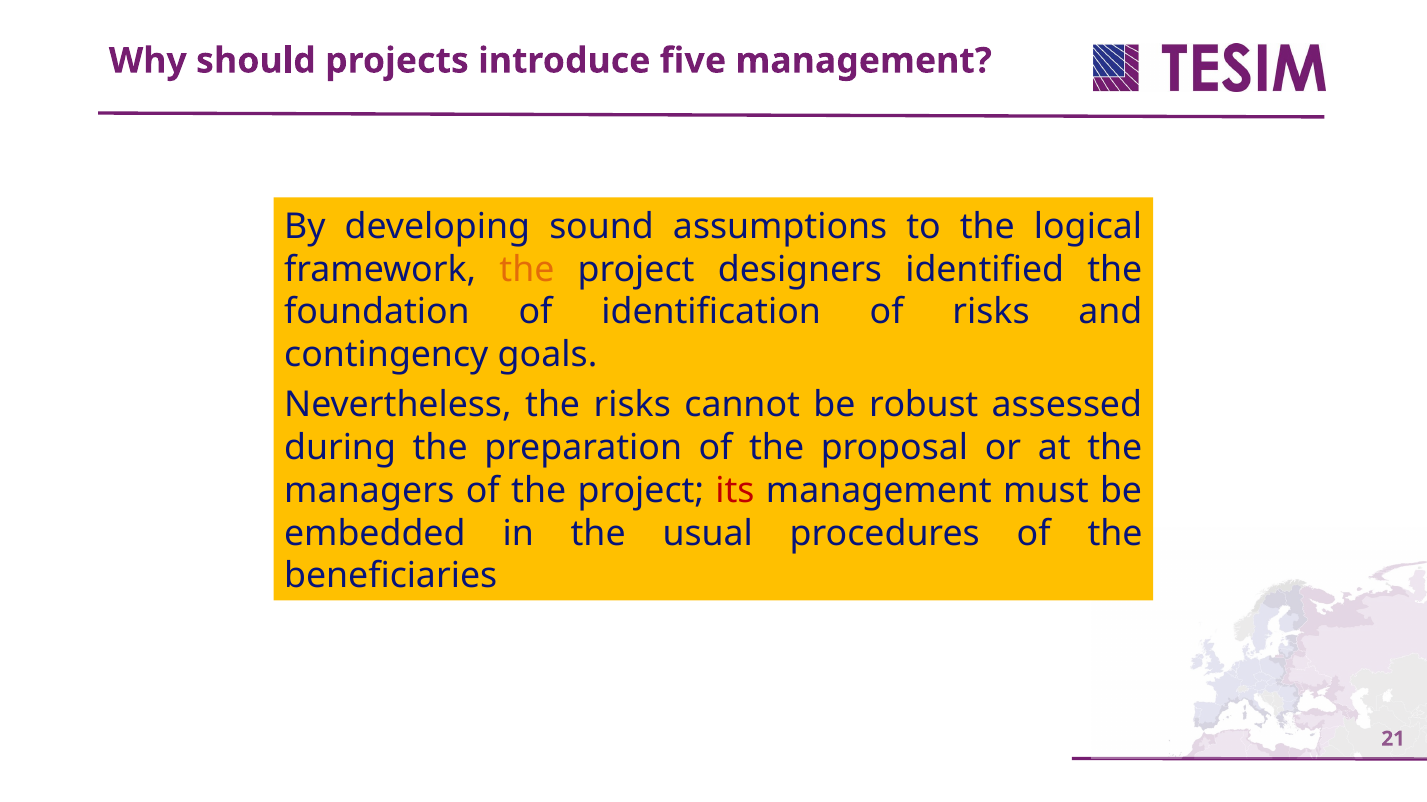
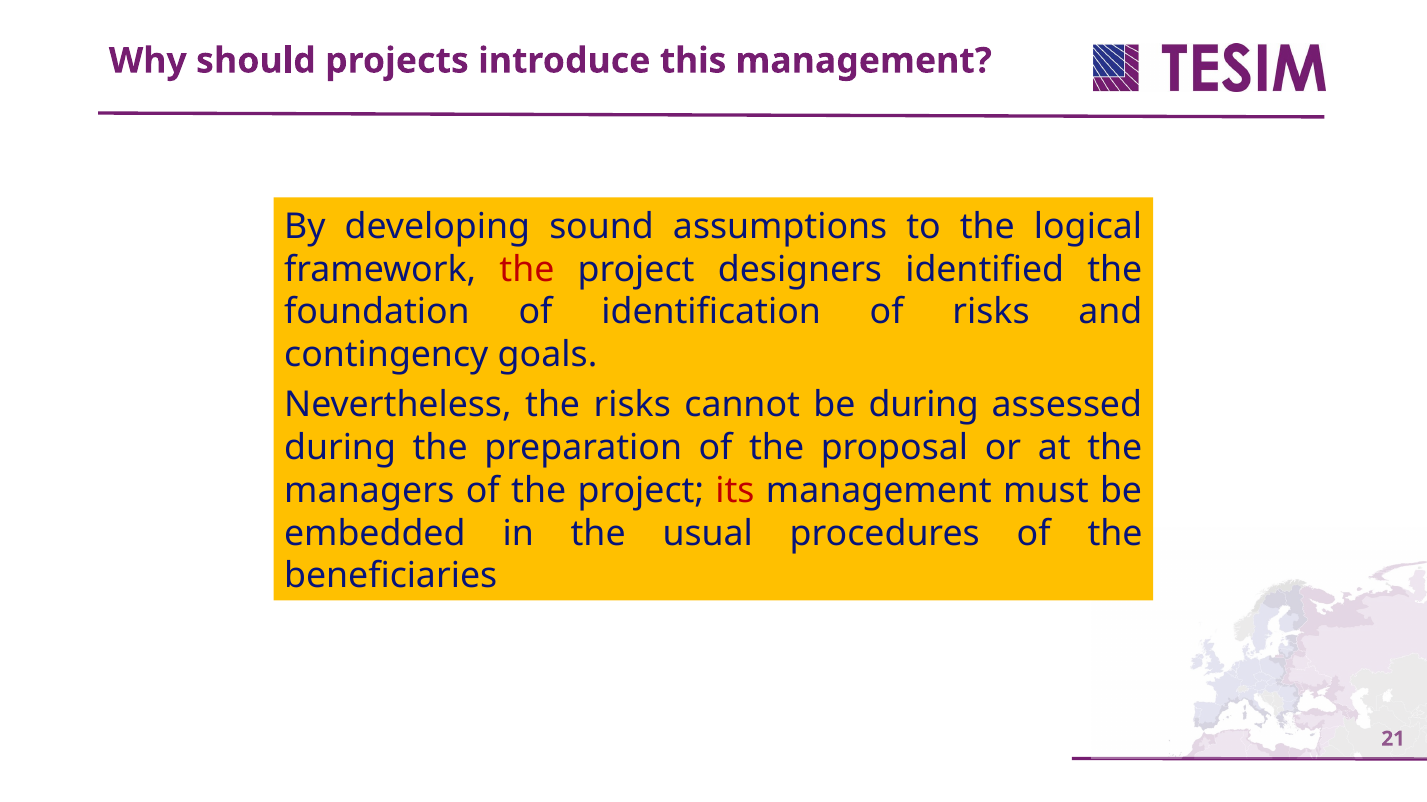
five: five -> this (693, 61)
the colour: orange -> red (527, 270)
be robust: robust -> during (924, 405)
